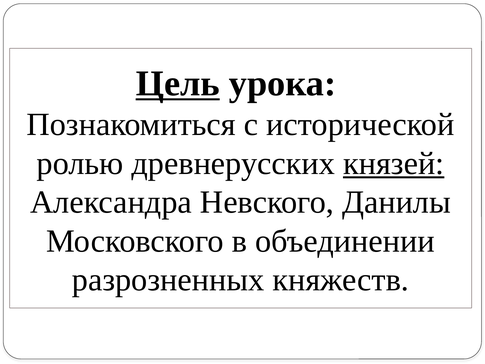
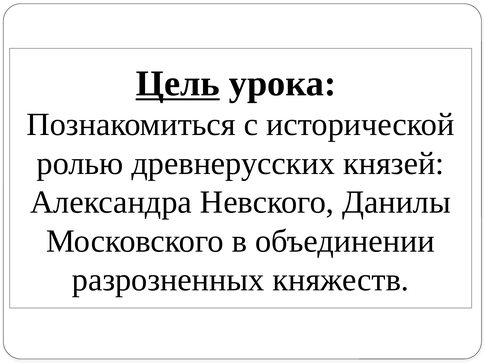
князей underline: present -> none (394, 163)
